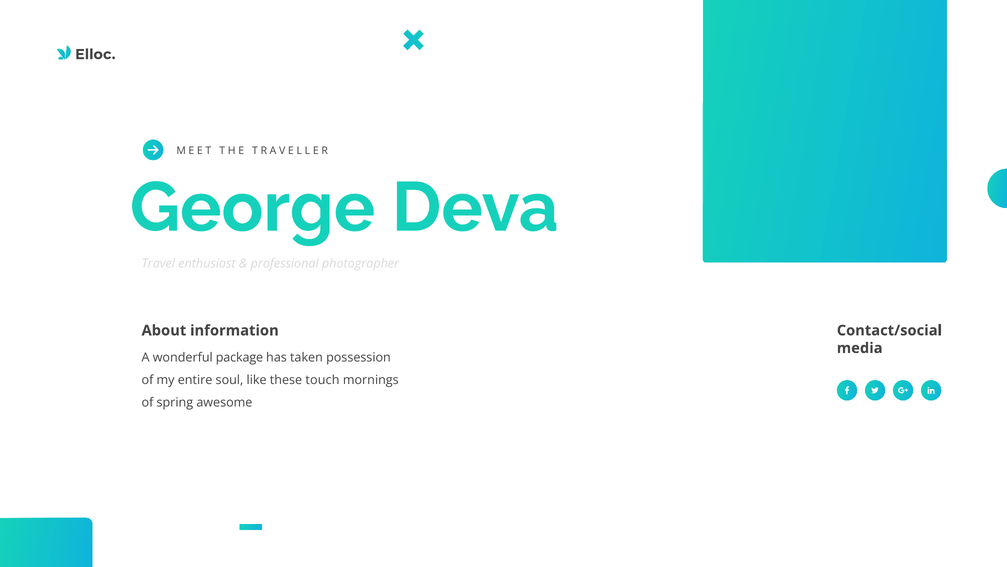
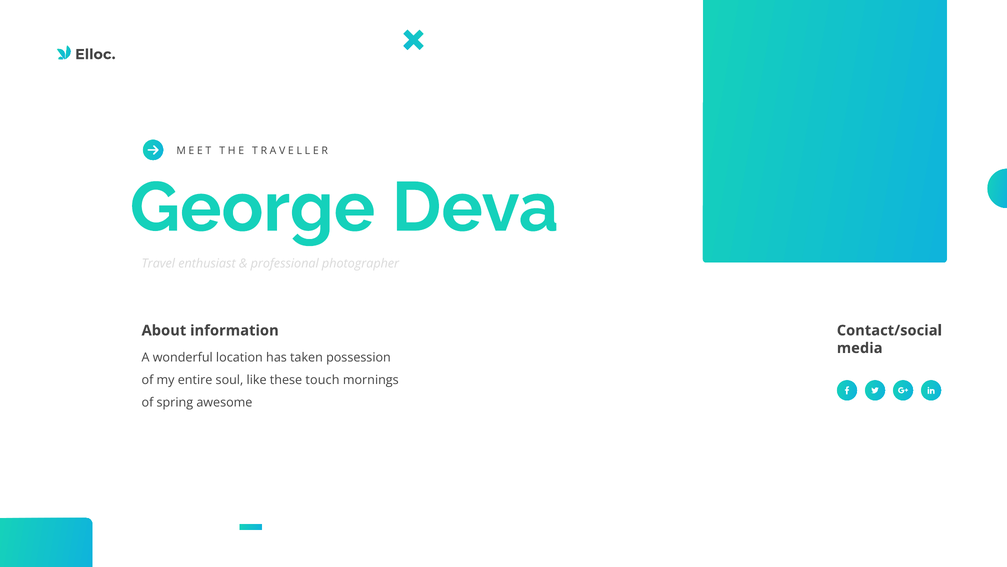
package: package -> location (239, 357)
